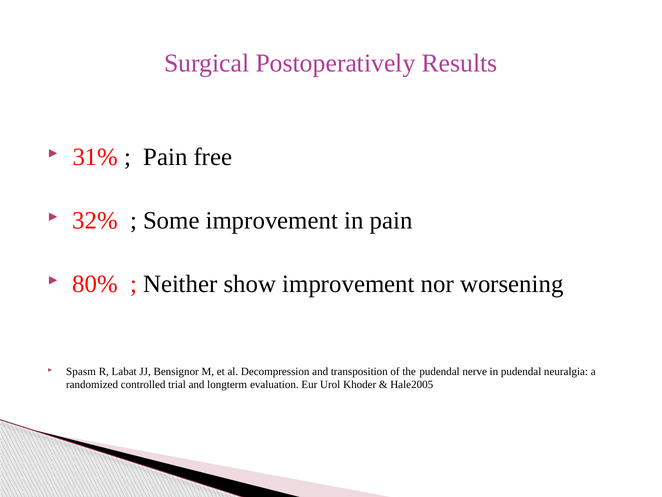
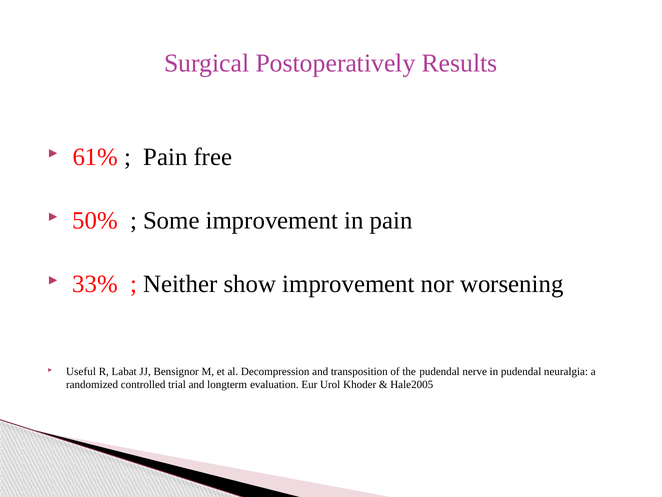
31%: 31% -> 61% (95, 157)
32%: 32% -> 50% (95, 220)
80%: 80% -> 33% (95, 284)
Spasm: Spasm -> Useful (81, 371)
